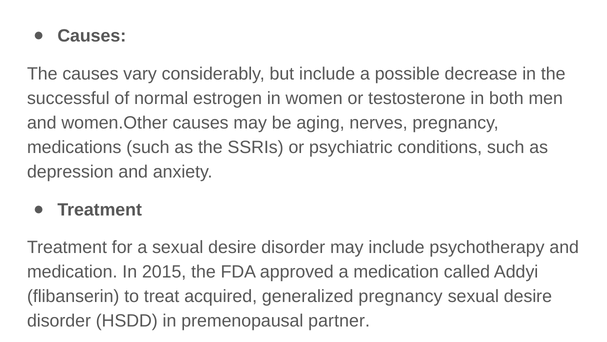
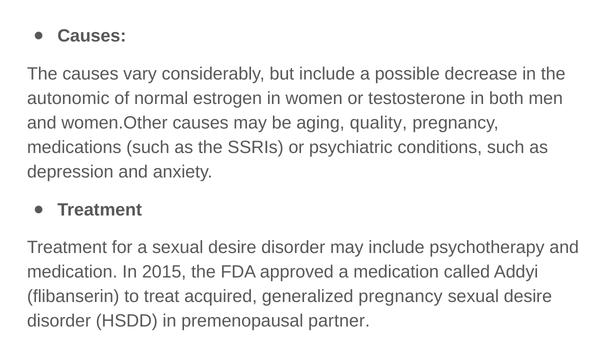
successful: successful -> autonomic (68, 98)
nerves: nerves -> quality (378, 123)
